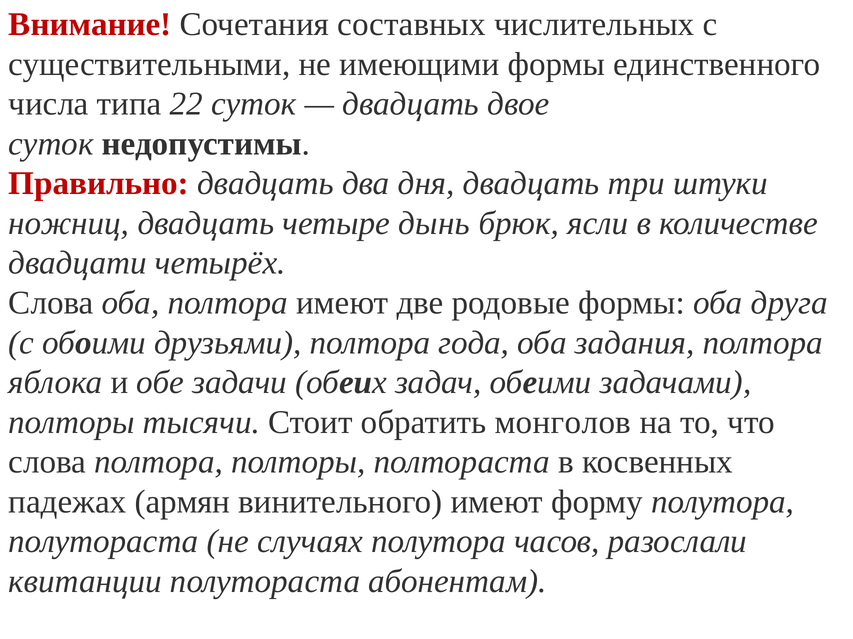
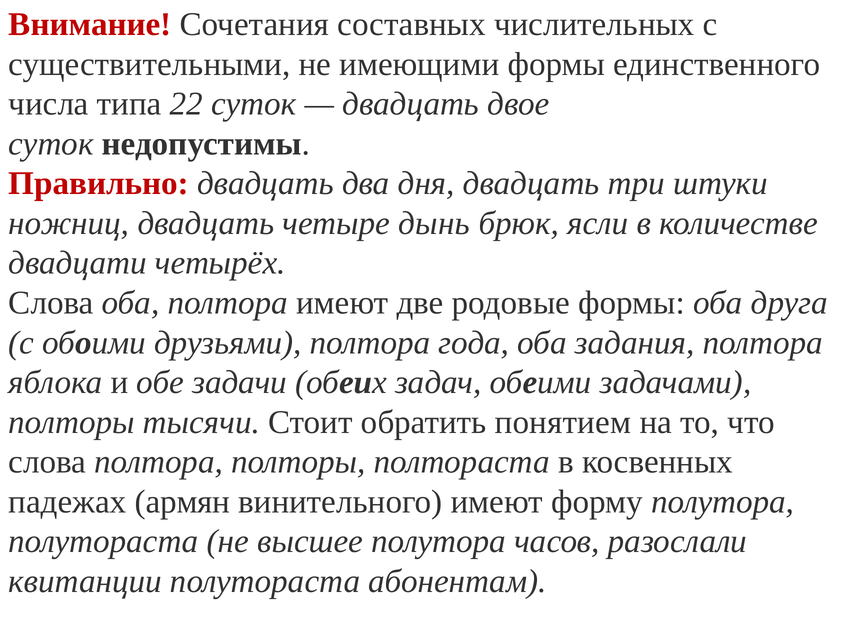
монголов: монголов -> понятием (563, 423)
случаях: случаях -> высшее (310, 542)
